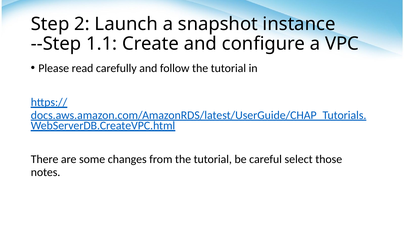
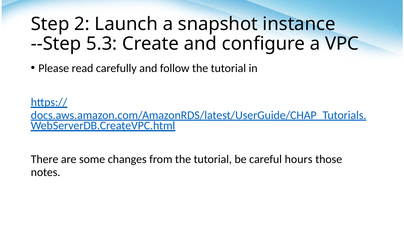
1.1: 1.1 -> 5.3 (102, 44)
select: select -> hours (299, 160)
